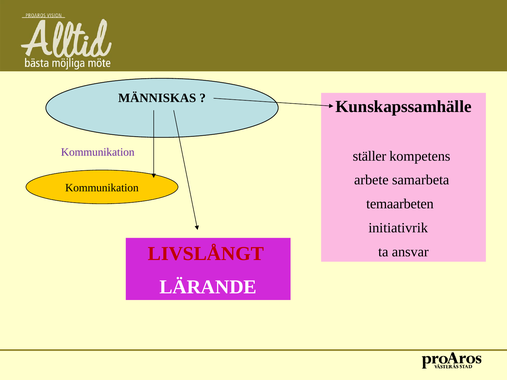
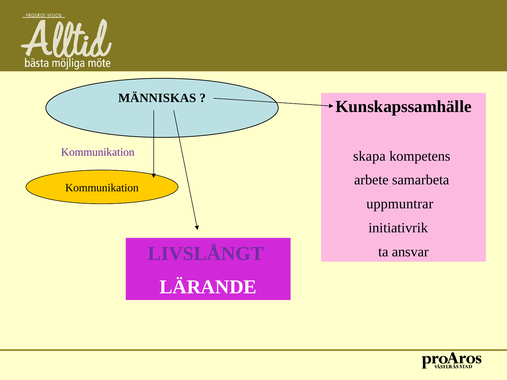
ställer: ställer -> skapa (369, 156)
temaarbeten: temaarbeten -> uppmuntrar (400, 204)
LIVSLÅNGT colour: red -> purple (206, 254)
